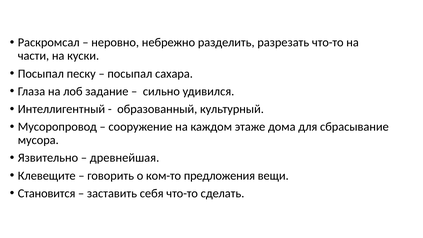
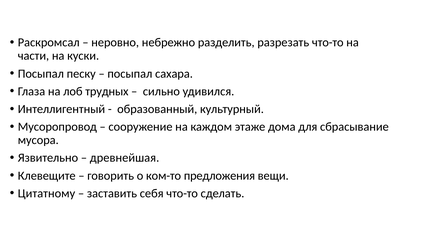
задание: задание -> трудных (107, 91)
Становится: Становится -> Цитатному (47, 193)
